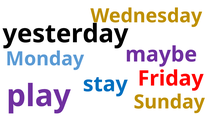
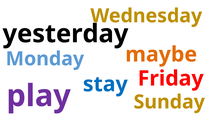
maybe colour: purple -> orange (161, 54)
